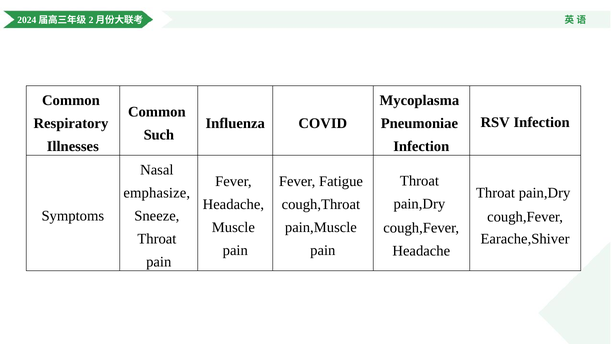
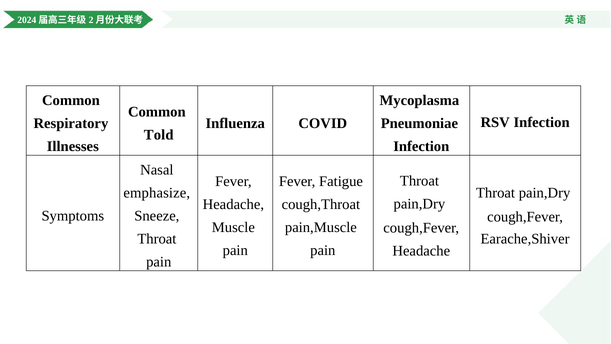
Such: Such -> Told (159, 135)
